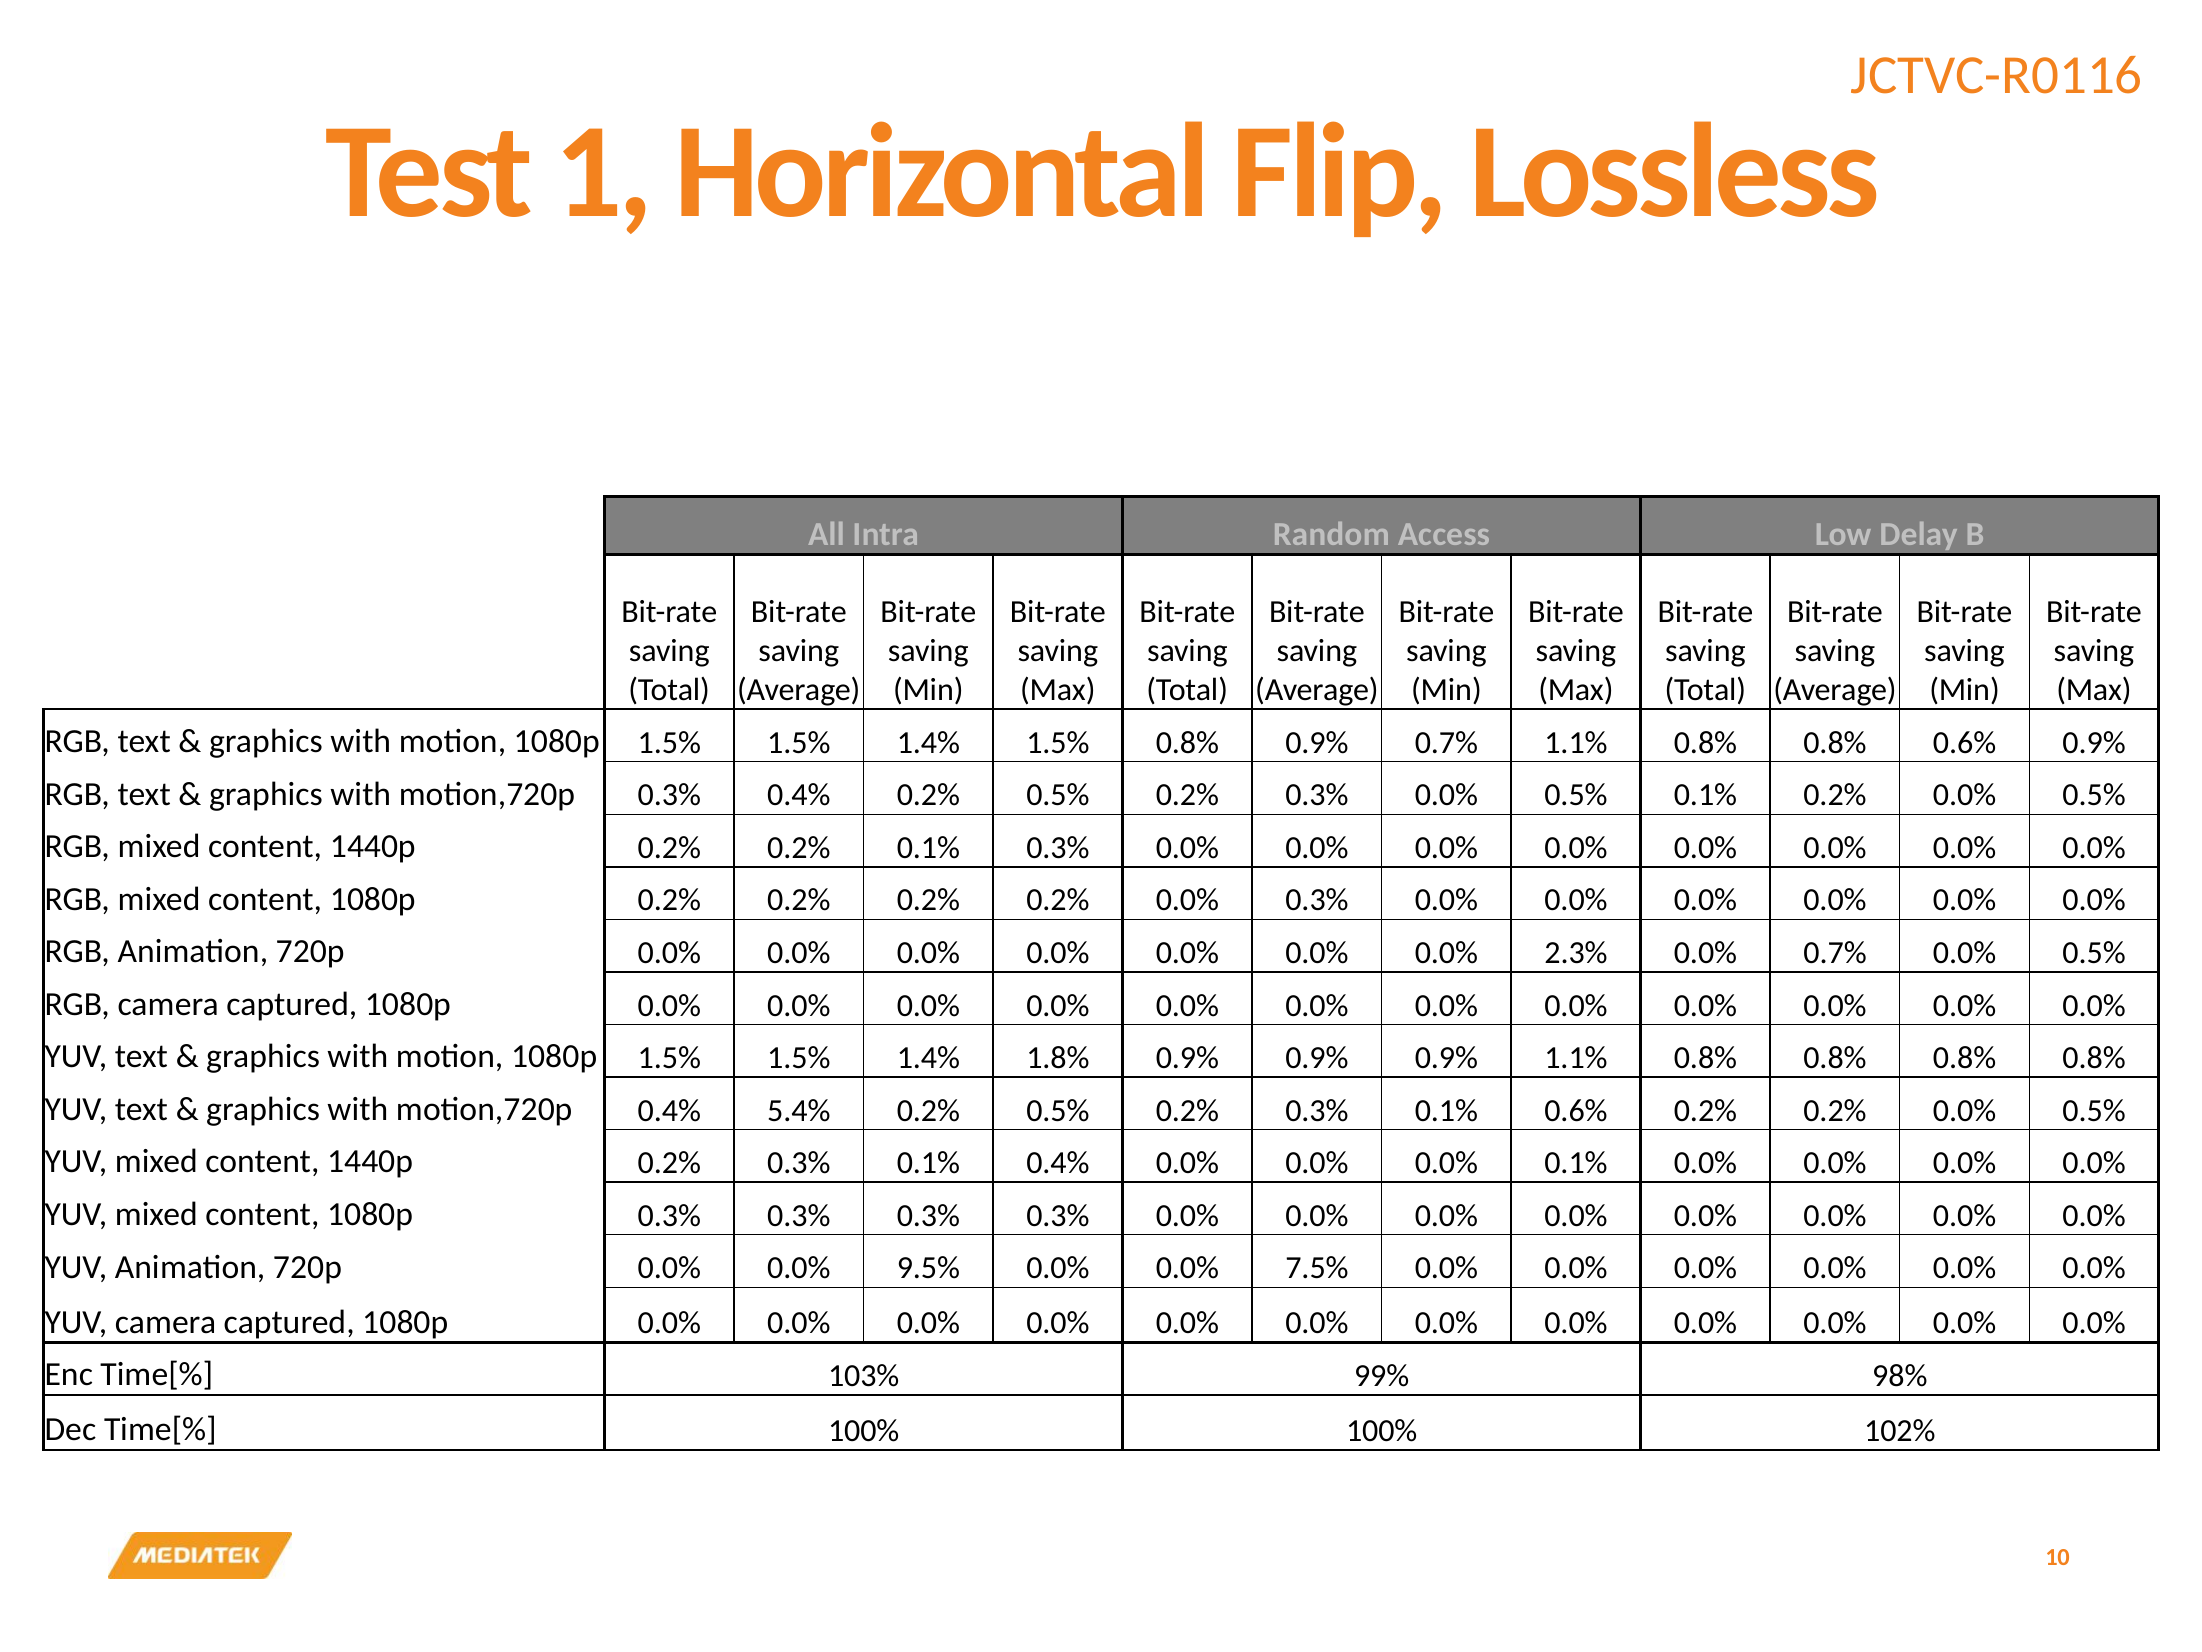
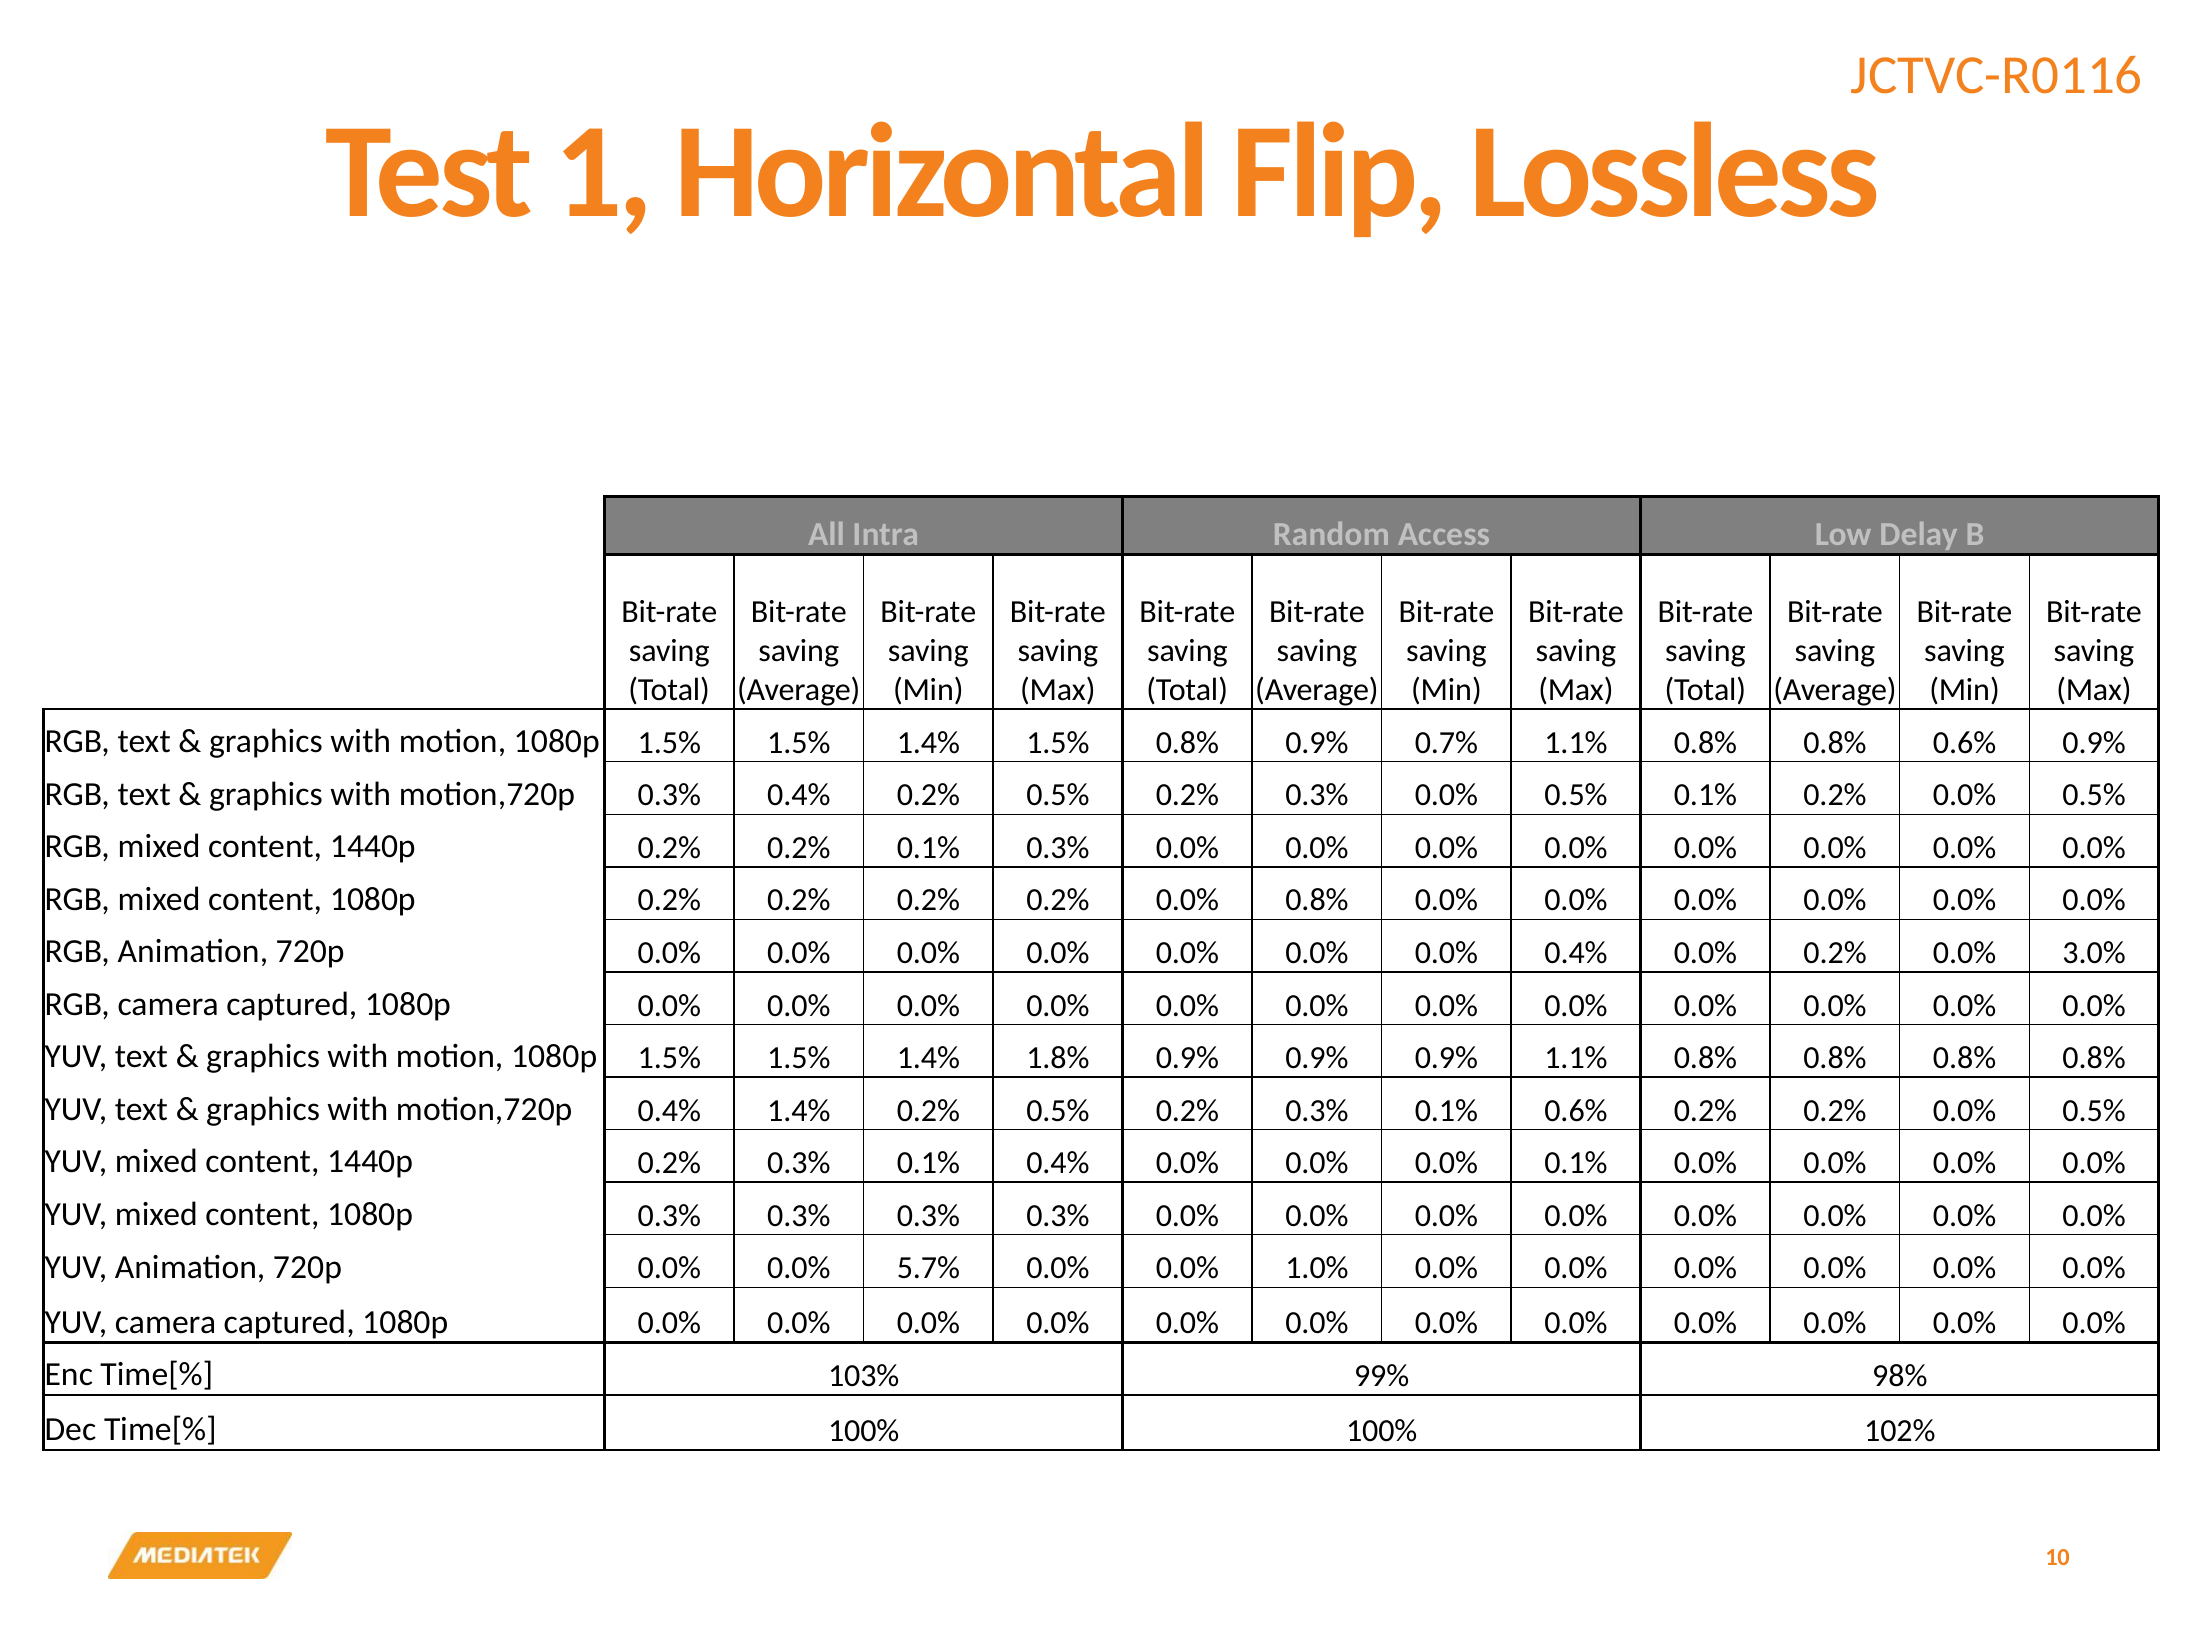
0.0% 0.3%: 0.3% -> 0.8% (1317, 900)
0.0% 2.3%: 2.3% -> 0.4% (1576, 953)
0.0% 0.7%: 0.7% -> 0.2% (1835, 953)
0.5%: 0.5% -> 3.0% (2094, 953)
0.4% 5.4%: 5.4% -> 1.4% (799, 1110)
9.5%: 9.5% -> 5.7% (928, 1268)
7.5%: 7.5% -> 1.0% (1317, 1268)
